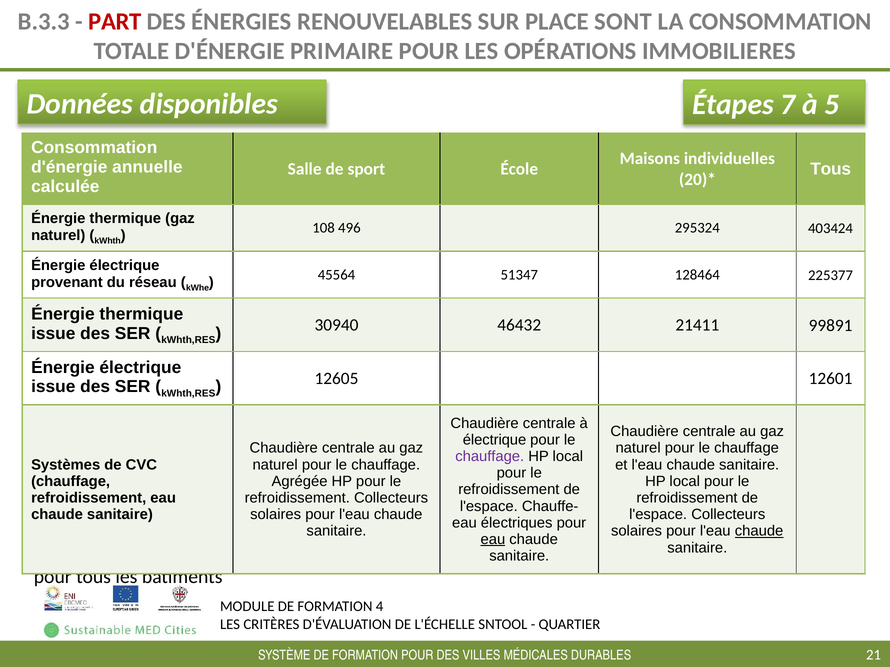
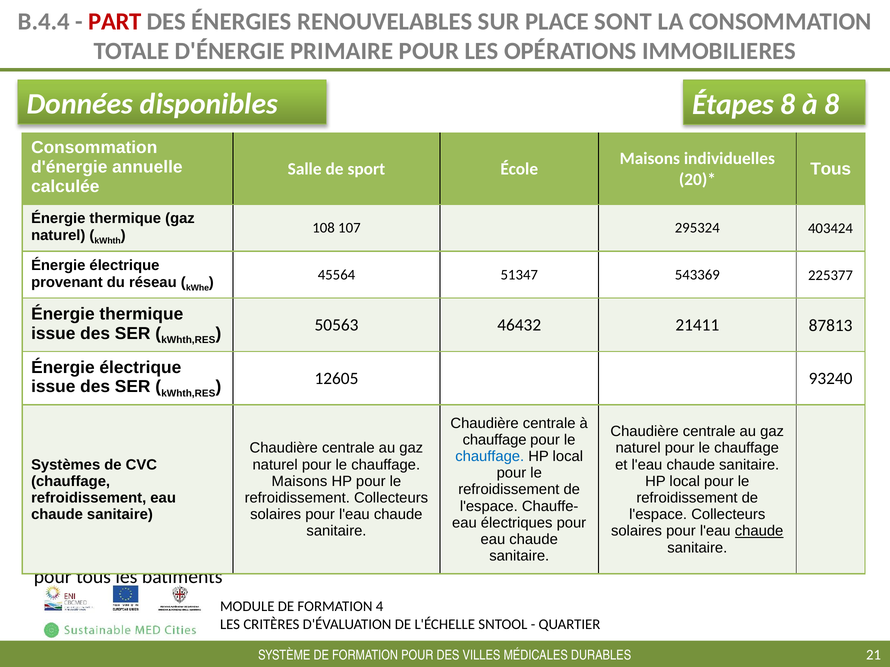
B.3.3: B.3.3 -> B.4.4 (44, 21)
Étapes 7: 7 -> 8 (788, 104)
à 5: 5 -> 8 (832, 104)
496: 496 -> 107 (349, 228)
128464: 128464 -> 543369 (697, 275)
30940: 30940 -> 50563 (337, 325)
99891: 99891 -> 87813 (831, 326)
12601: 12601 -> 93240 (831, 379)
électrique: électrique -> chauffage (495, 440)
chauffage colour: purple -> blue (490, 457)
Agrégée: Agrégée -> Maisons (299, 482)
eau underline: present -> none (493, 540)
